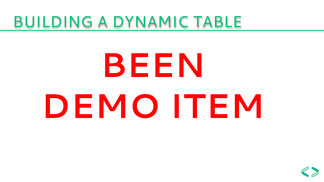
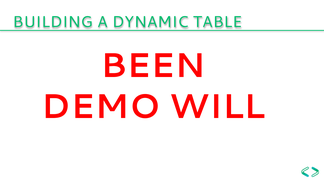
ITEM: ITEM -> WILL (217, 107)
